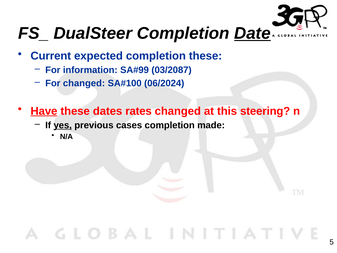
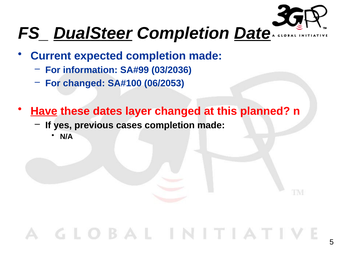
DualSteer underline: none -> present (93, 33)
expected completion these: these -> made (205, 56)
03/2087: 03/2087 -> 03/2036 (172, 70)
06/2024: 06/2024 -> 06/2053 (164, 83)
rates: rates -> layer (138, 111)
steering: steering -> planned (265, 111)
yes underline: present -> none (63, 125)
